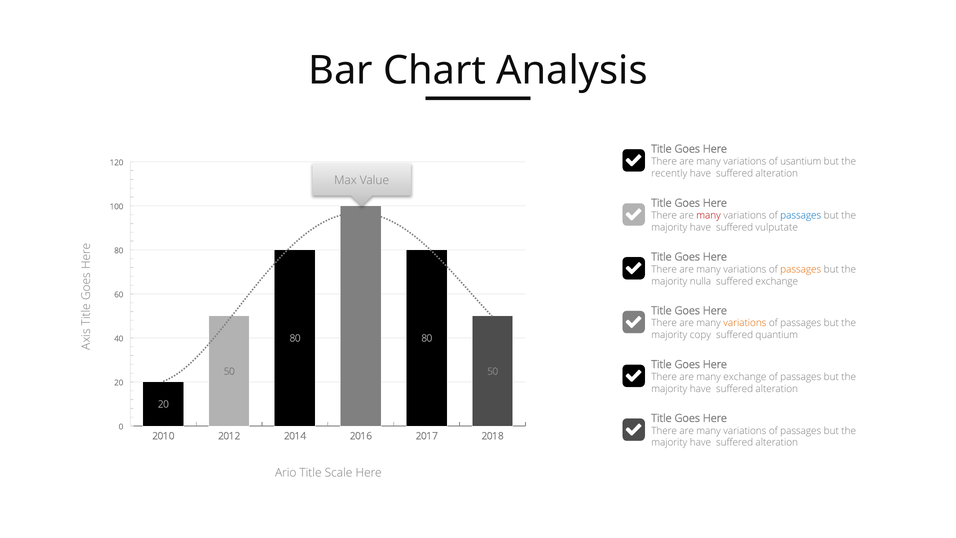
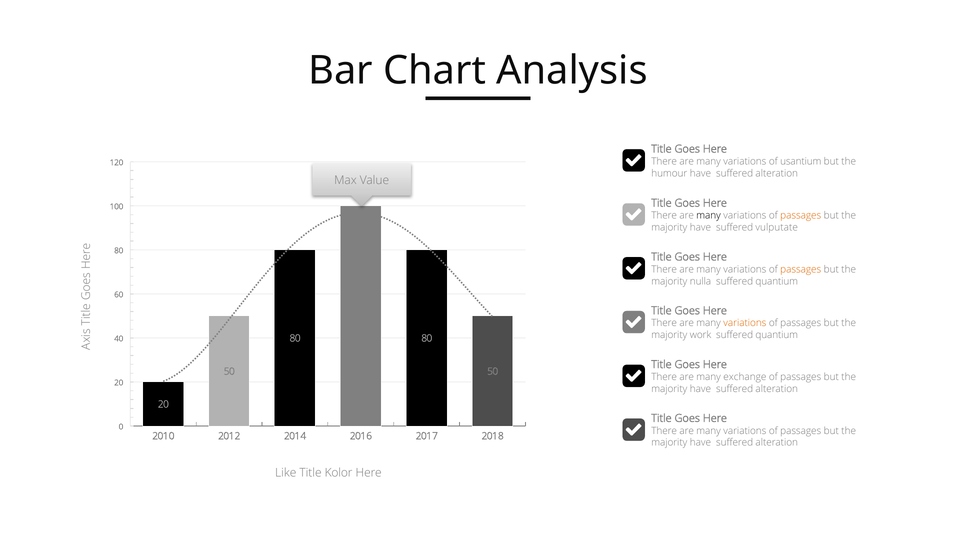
recently: recently -> humour (669, 173)
many colour: red -> black (709, 215)
passages colour: blue -> orange (801, 215)
exchange: exchange -> quantium (777, 281)
copy: copy -> work (700, 335)
Ario: Ario -> Like (286, 473)
Scale: Scale -> Kolor (339, 473)
